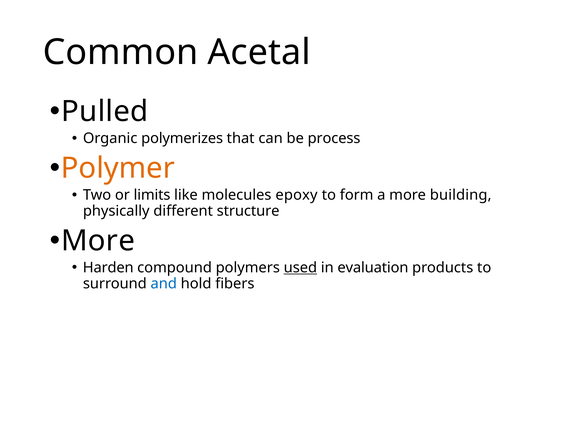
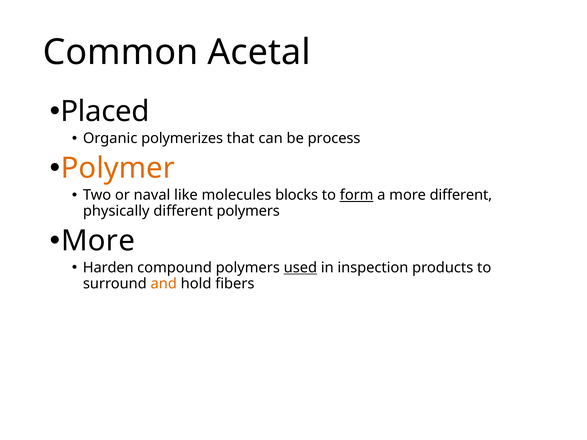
Pulled: Pulled -> Placed (105, 112)
limits: limits -> naval (152, 195)
epoxy: epoxy -> blocks (297, 195)
form underline: none -> present (357, 195)
more building: building -> different (461, 195)
different structure: structure -> polymers (248, 211)
evaluation: evaluation -> inspection (373, 268)
and colour: blue -> orange (164, 284)
